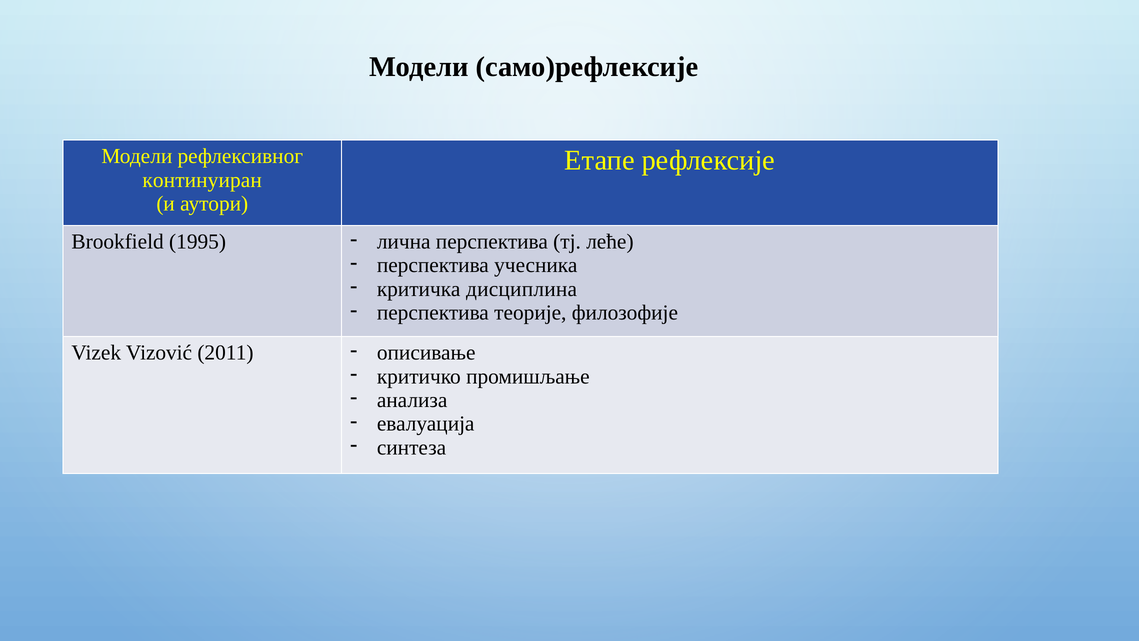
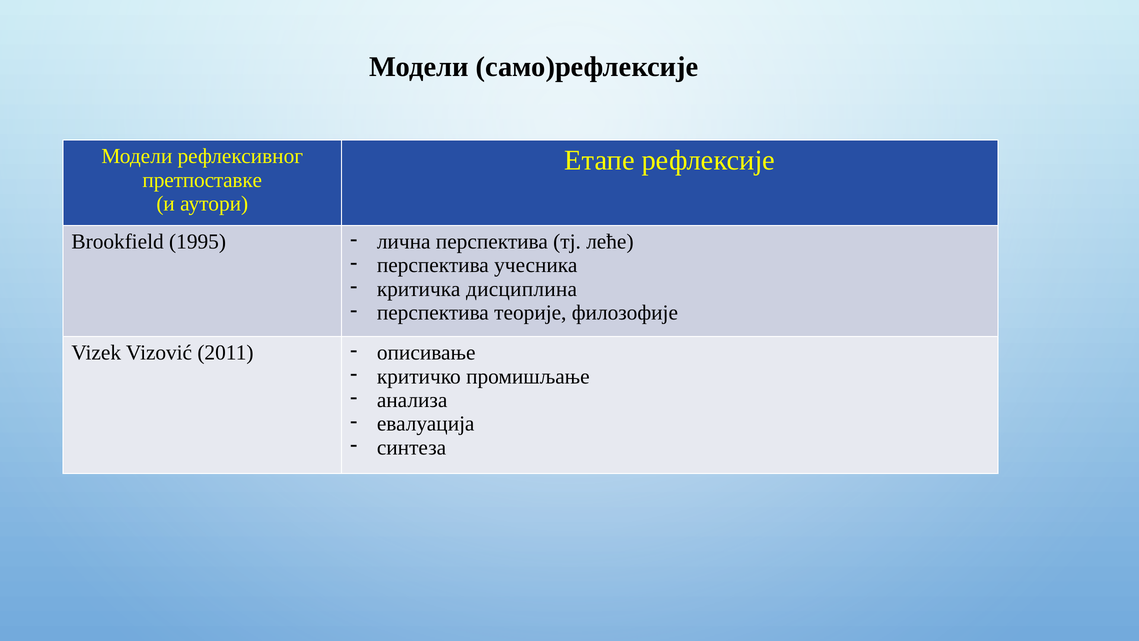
континуиран: континуиран -> претпоставке (202, 180)
